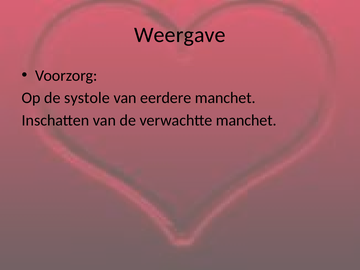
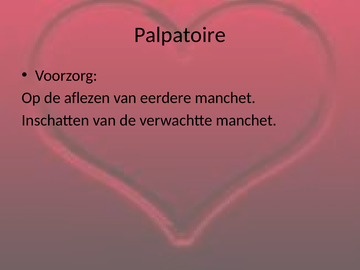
Weergave: Weergave -> Palpatoire (180, 35)
systole: systole -> aflezen (87, 98)
